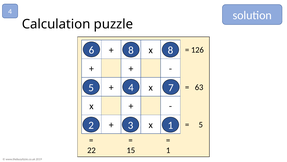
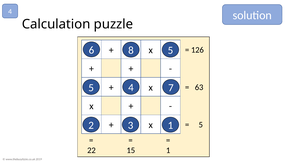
8 8: 8 -> 5 (170, 50)
